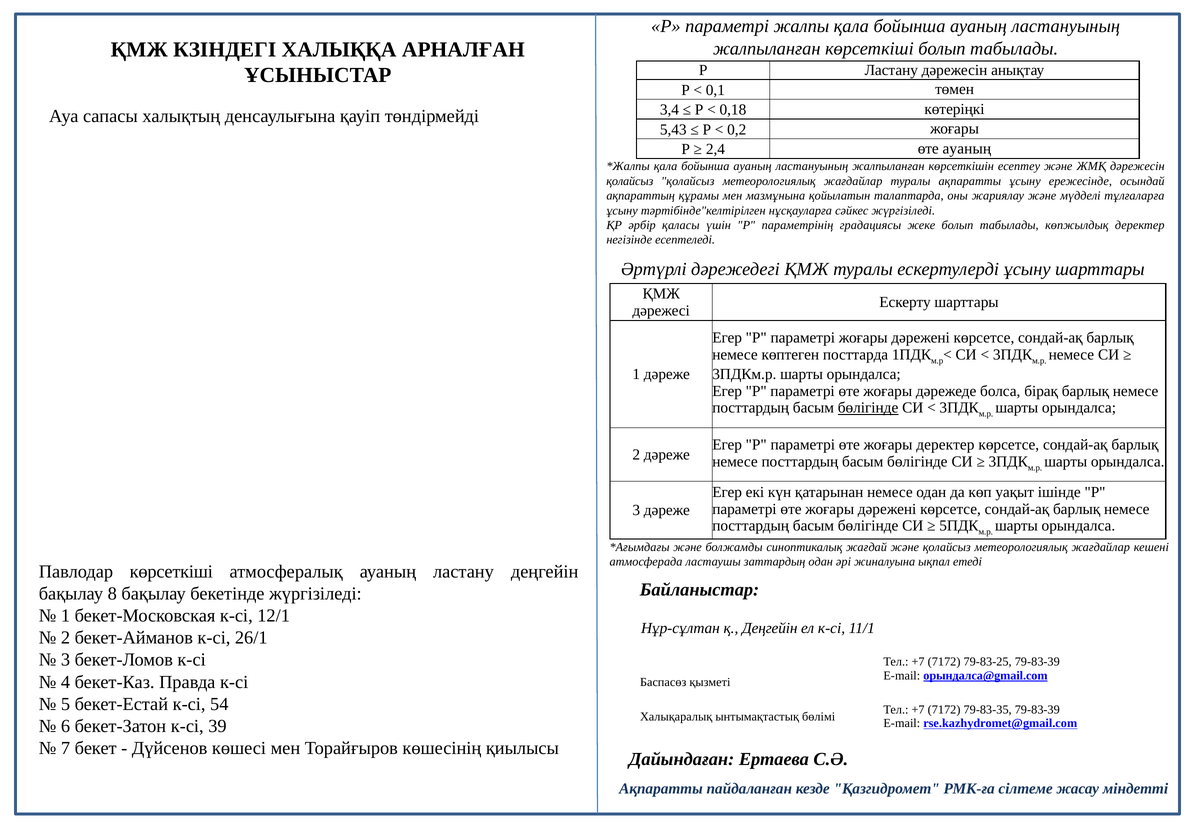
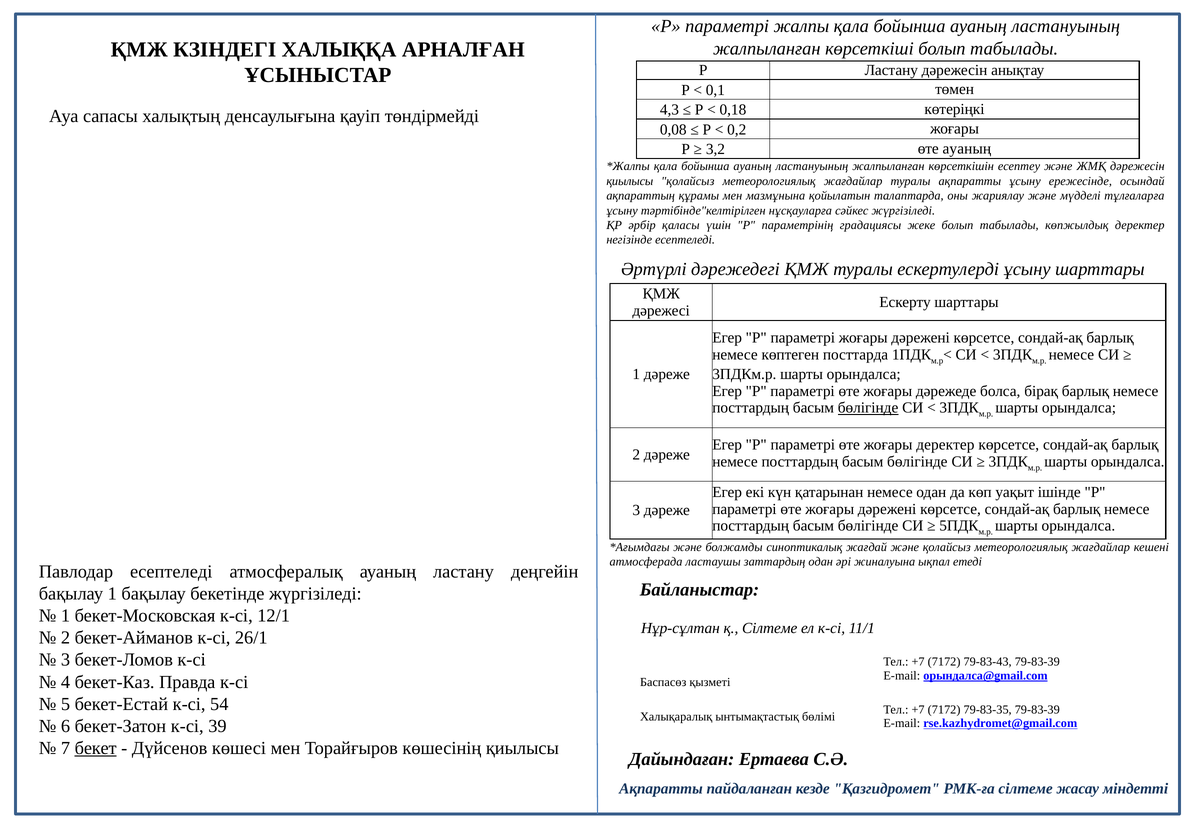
3,4: 3,4 -> 4,3 (669, 110)
5,43: 5,43 -> 0,08 (673, 129)
2,4: 2,4 -> 3,2 (715, 149)
қолайсыз: қолайсыз -> қиылысы (630, 181)
Павлодар көрсеткіші: көрсеткіші -> есептеледі (171, 571)
бақылау 8: 8 -> 1 (112, 593)
қ Деңгейін: Деңгейін -> Сілтеме (770, 627)
79-83-25: 79-83-25 -> 79-83-43 (988, 661)
бекет underline: none -> present (96, 748)
